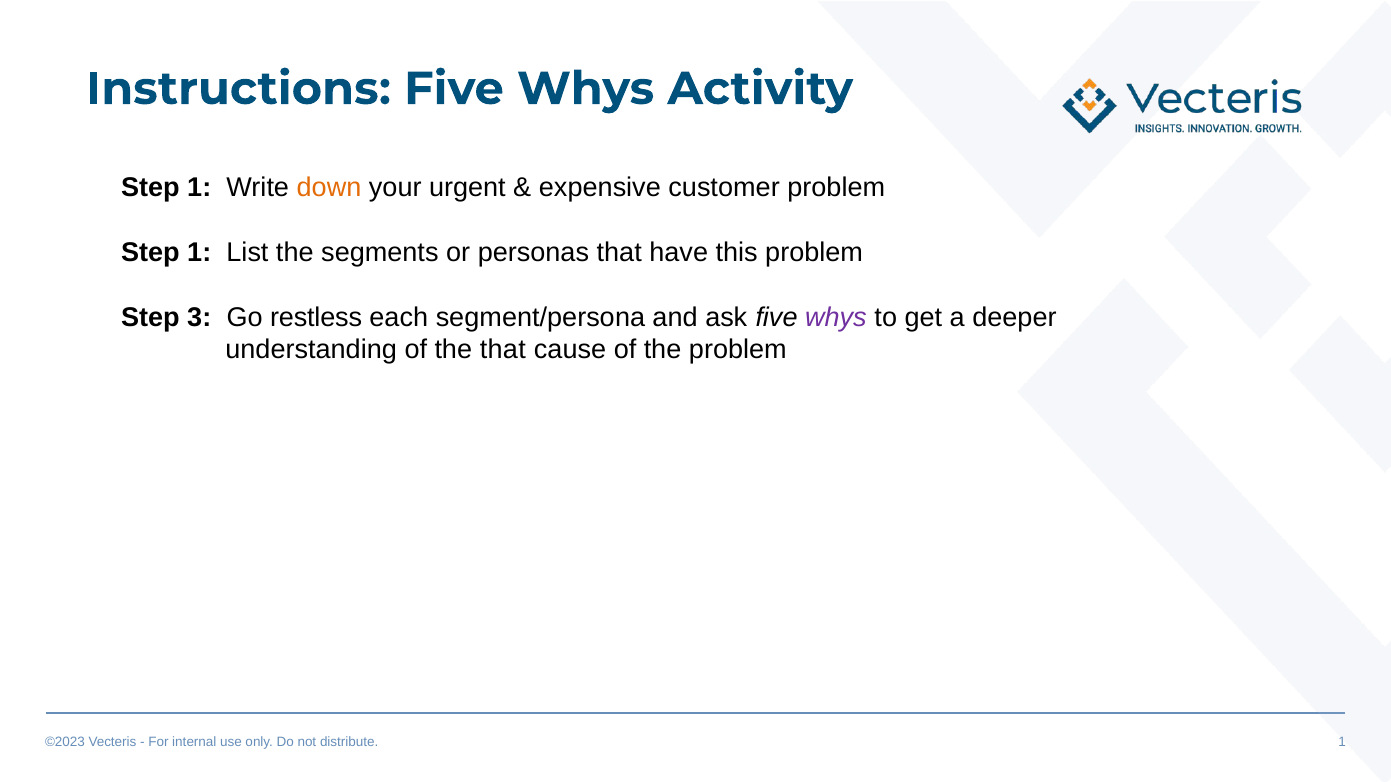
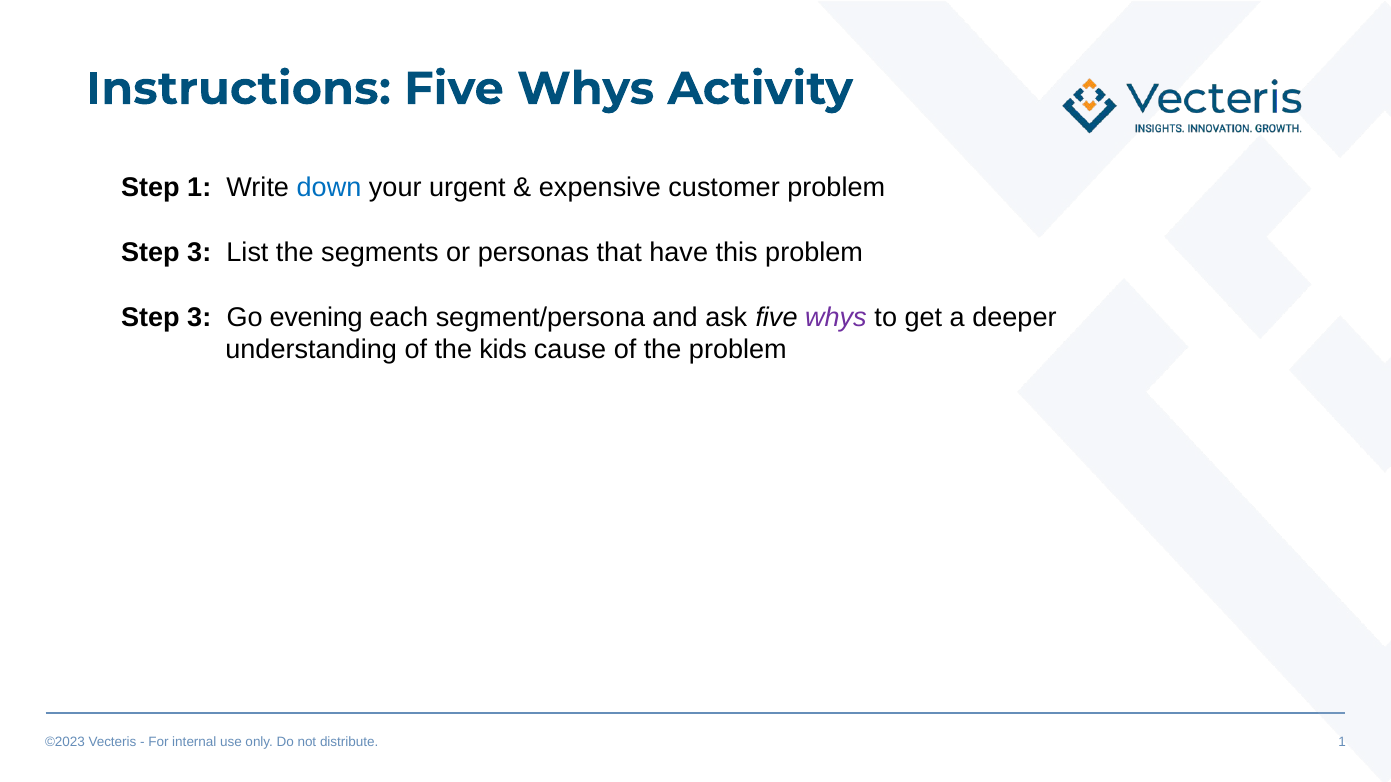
down colour: orange -> blue (329, 188)
1: 1 -> 3 (199, 253)
restless: restless -> evening (316, 318)
the that: that -> kids (503, 350)
